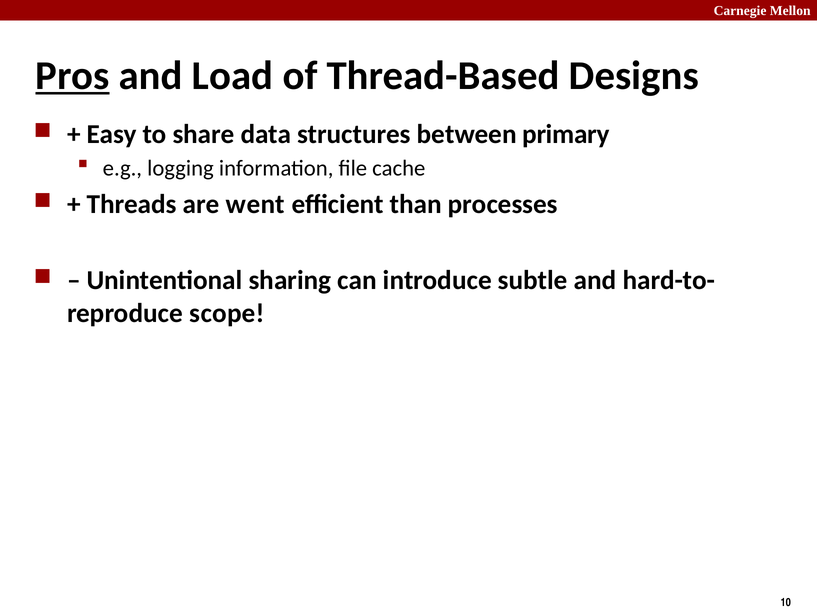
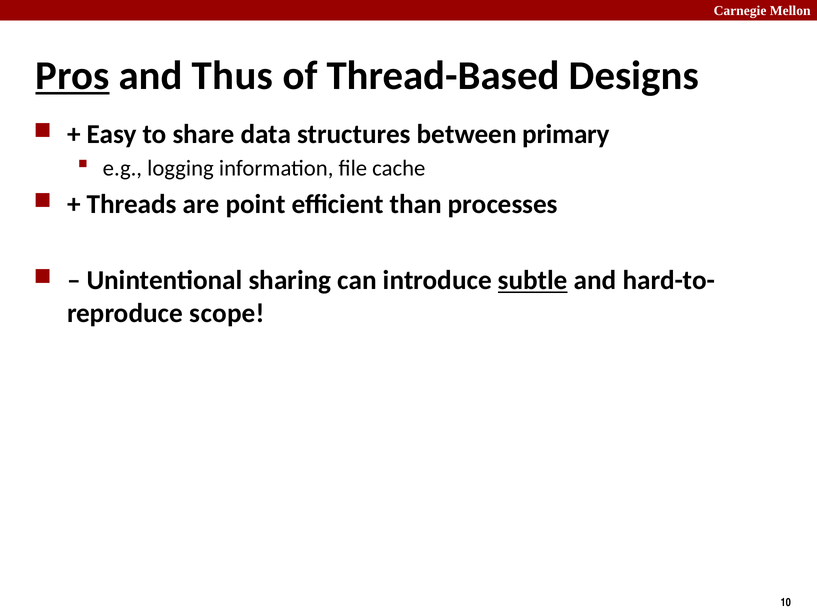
Load: Load -> Thus (232, 76)
went: went -> point (256, 204)
subtle underline: none -> present (533, 280)
